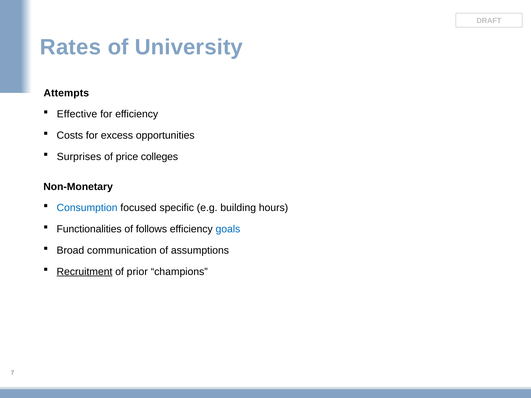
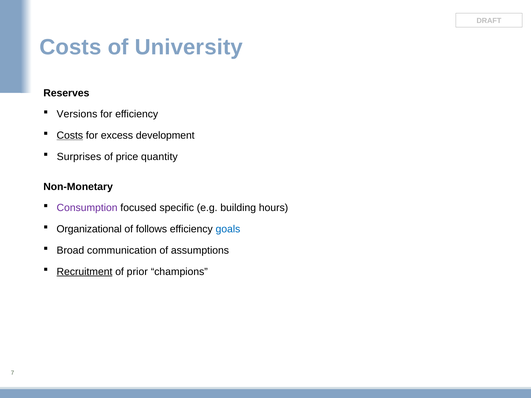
Rates: Rates -> Costs (70, 47)
Attempts: Attempts -> Reserves (66, 93)
Effective: Effective -> Versions (77, 114)
Costs underline: none -> present (70, 135)
opportunities: opportunities -> development (165, 135)
colleges: colleges -> quantity (159, 157)
Consumption colour: blue -> purple (87, 208)
Functionalities: Functionalities -> Organizational (89, 229)
